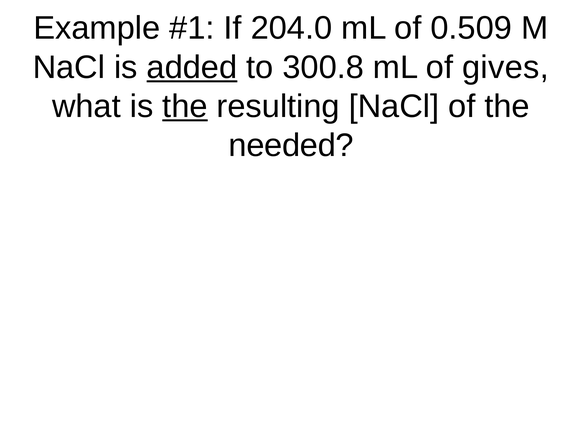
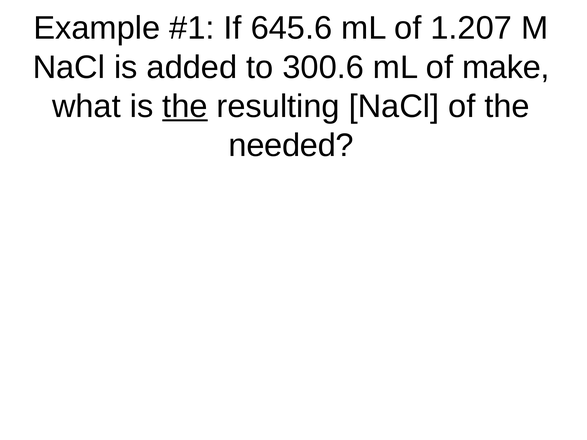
204.0: 204.0 -> 645.6 (291, 28)
0.509: 0.509 -> 1.207 (471, 28)
added underline: present -> none (192, 67)
300.8: 300.8 -> 300.6 (323, 67)
gives: gives -> make (506, 67)
